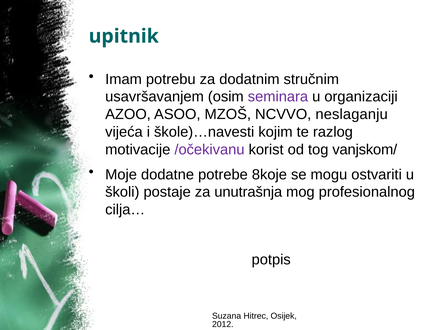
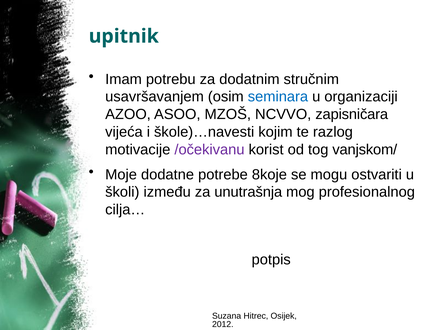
seminara colour: purple -> blue (278, 97)
neslaganju: neslaganju -> zapisničara (352, 114)
postaje: postaje -> između (167, 192)
